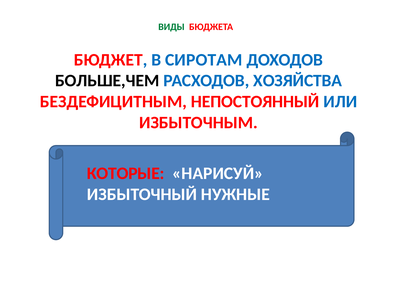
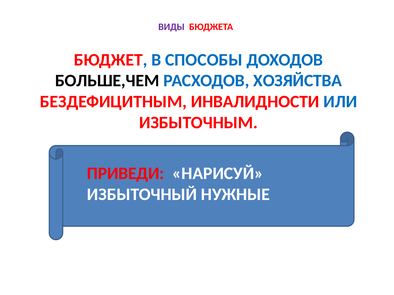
ВИДЫ colour: green -> purple (171, 27)
СИРОТАМ: СИРОТАМ -> СПОСОБЫ (204, 60)
НЕПОСТОЯННЫЙ: НЕПОСТОЯННЫЙ -> ИНВАЛИДНОСТИ (255, 102)
КОТОРЫЕ: КОТОРЫЕ -> ПРИВЕДИ (126, 174)
